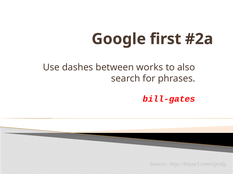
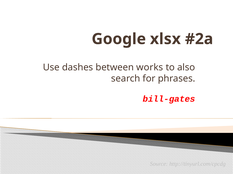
first: first -> xlsx (165, 39)
